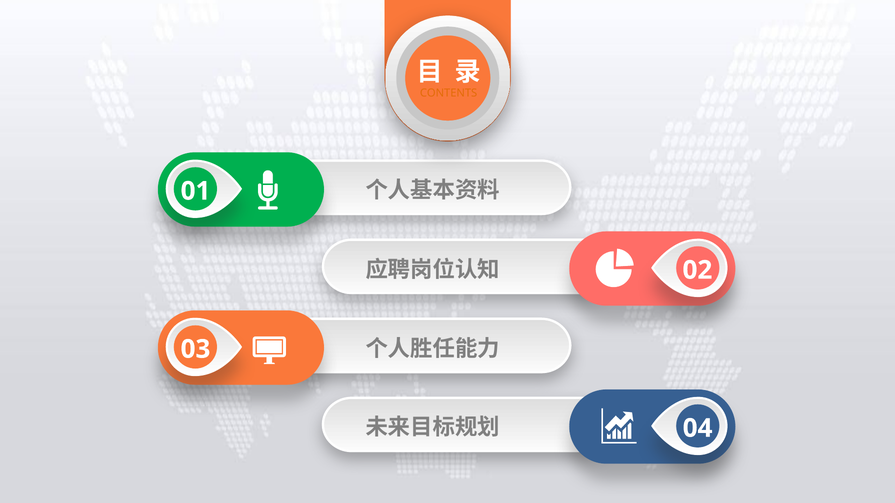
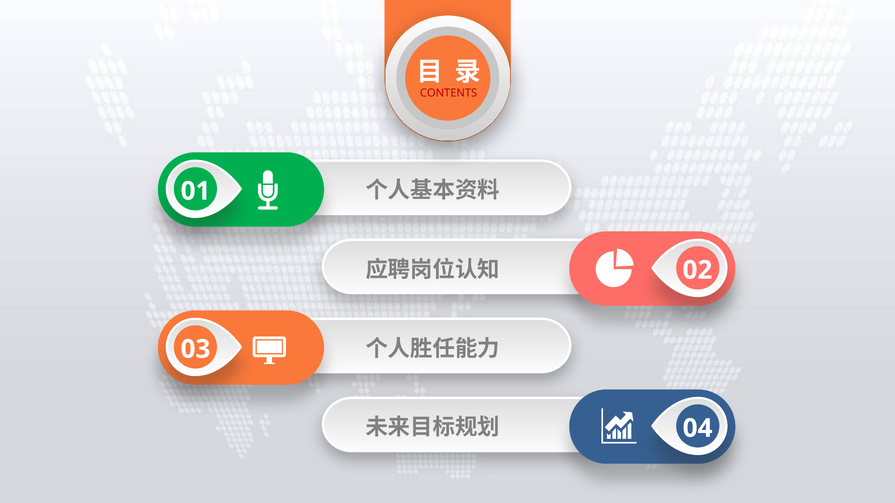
CONTENTS colour: orange -> red (449, 93)
